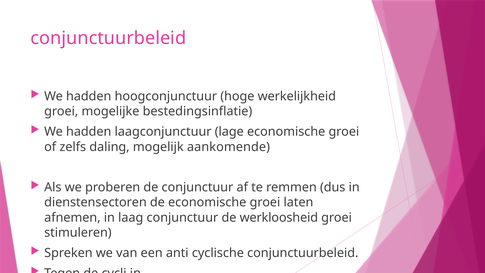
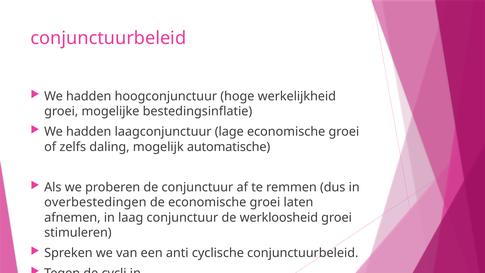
aankomende: aankomende -> automatische (229, 147)
dienstensectoren: dienstensectoren -> overbestedingen (95, 202)
